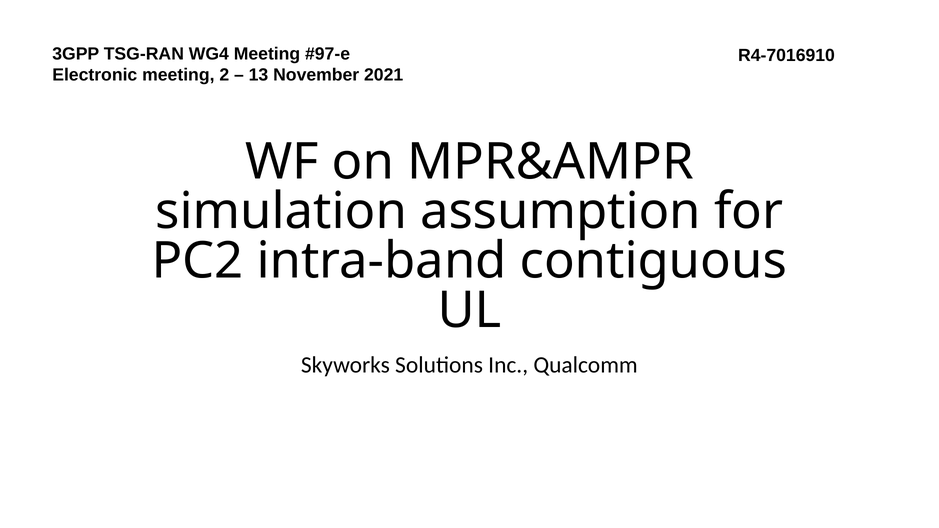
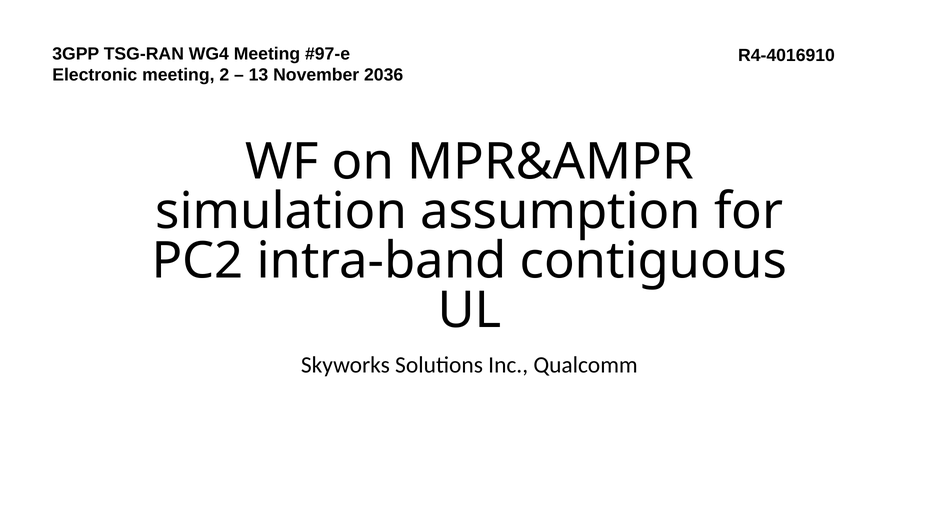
R4-7016910: R4-7016910 -> R4-4016910 (786, 55)
2021: 2021 -> 2036 (384, 75)
